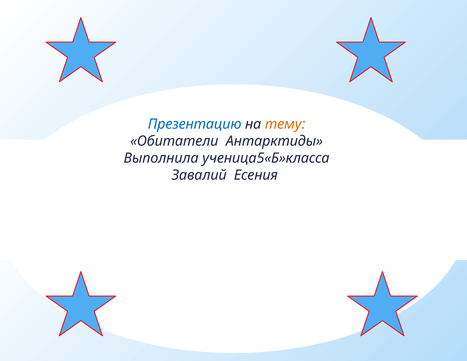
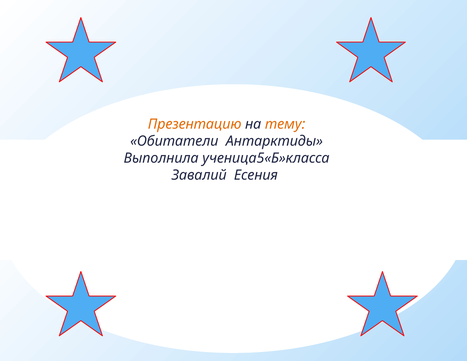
Презентацию colour: blue -> orange (195, 124)
